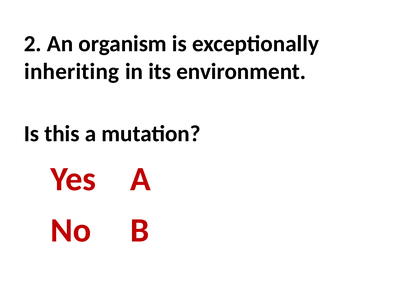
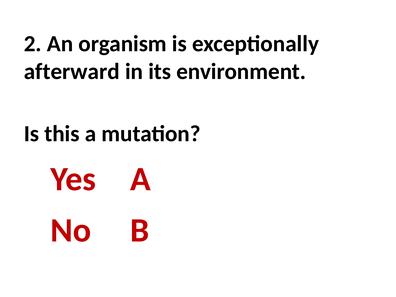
inheriting: inheriting -> afterward (72, 72)
